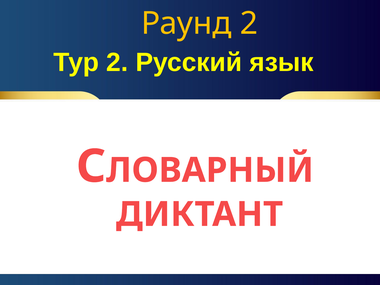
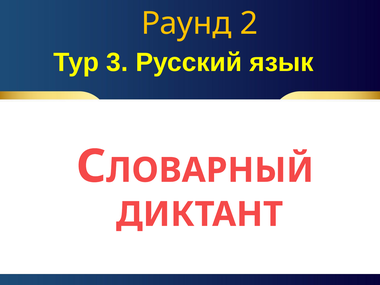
Тур 2: 2 -> 3 (117, 62)
